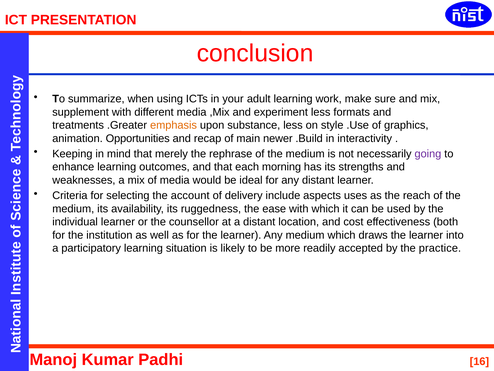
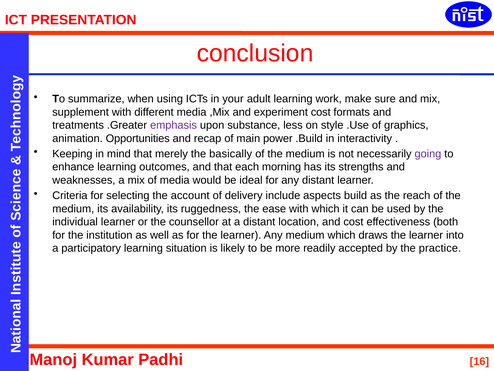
experiment less: less -> cost (321, 112)
emphasis colour: orange -> purple (174, 125)
newer: newer -> power (278, 138)
rephrase: rephrase -> basically (231, 154)
uses: uses -> build (356, 195)
